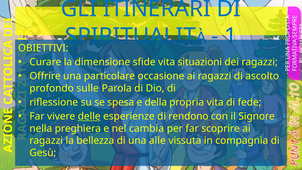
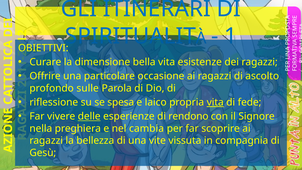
sfide: sfide -> bella (144, 62)
situazioni: situazioni -> esistenze (200, 62)
della: della -> laico (156, 102)
vita underline: none -> present (215, 102)
alle: alle -> vite (157, 140)
